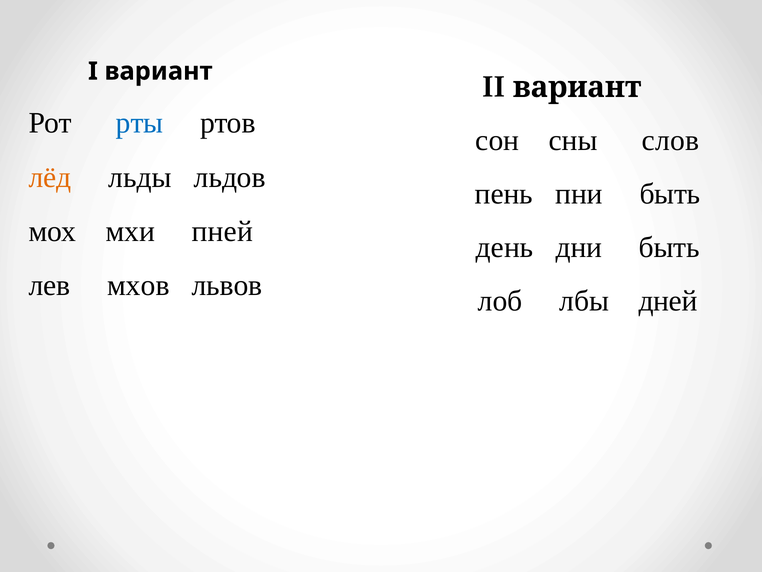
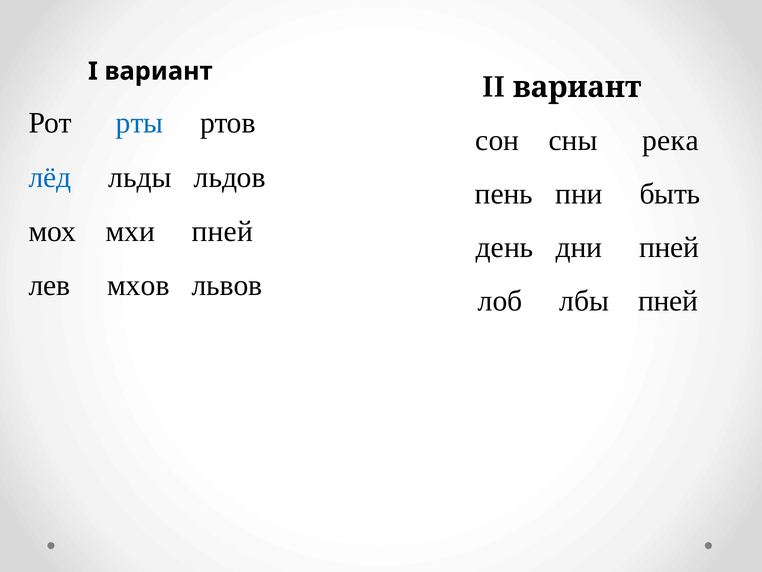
слов: слов -> река (671, 140)
лёд colour: orange -> blue (50, 177)
дни быть: быть -> пней (669, 247)
лбы дней: дней -> пней (668, 301)
